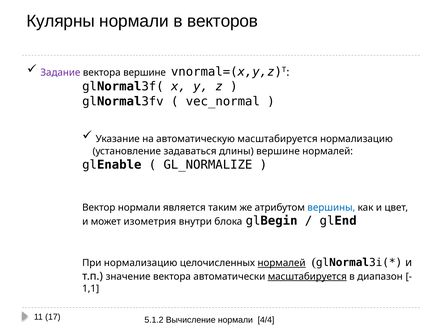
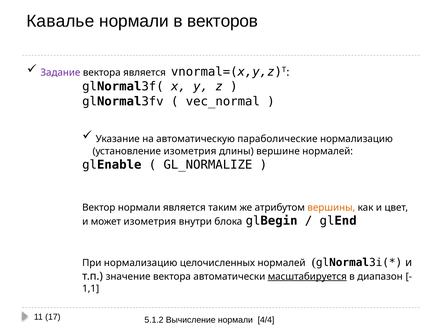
Кулярны: Кулярны -> Кавалье (60, 21)
вектора вершине: вершине -> является (145, 73)
автоматическую масштабируется: масштабируется -> параболические (277, 139)
установление задаваться: задаваться -> изометрия (190, 151)
вершины colour: blue -> orange (331, 207)
нормалей underline: present -> none (282, 263)
